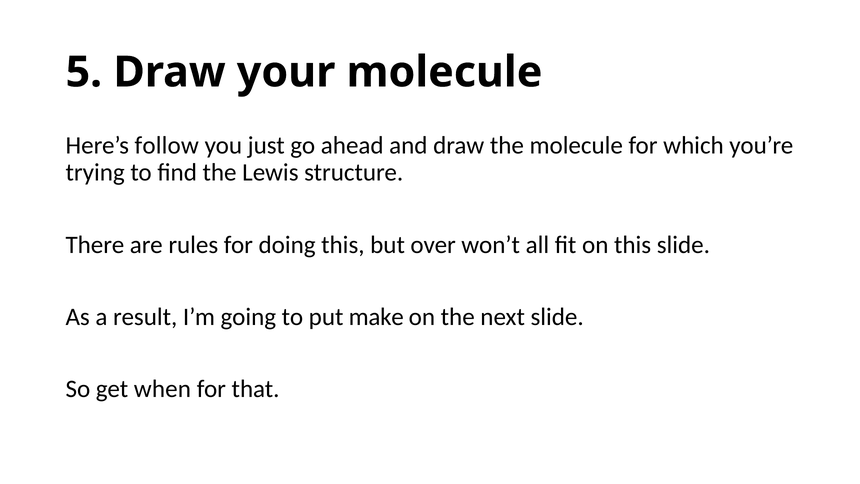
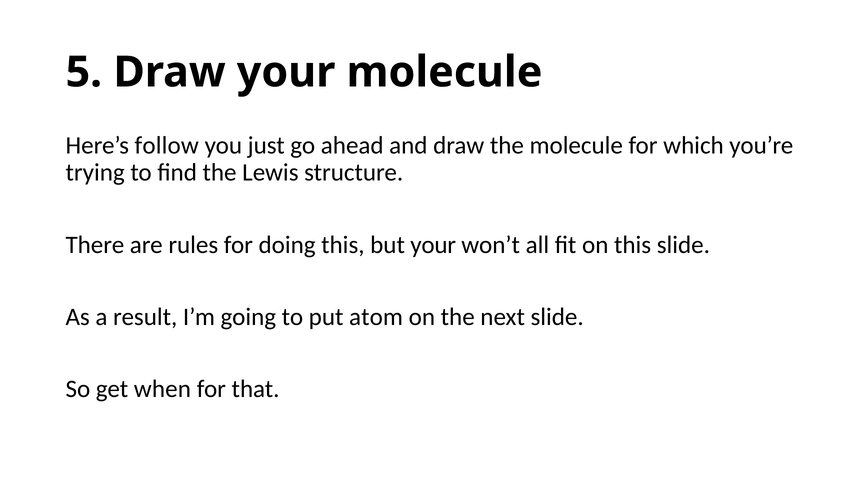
but over: over -> your (433, 245)
make: make -> atom (376, 317)
